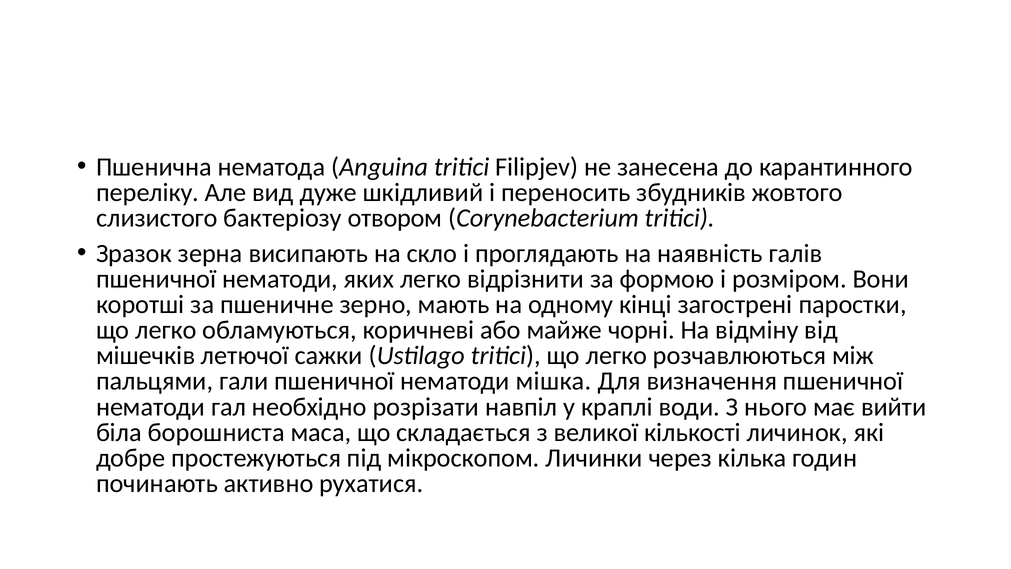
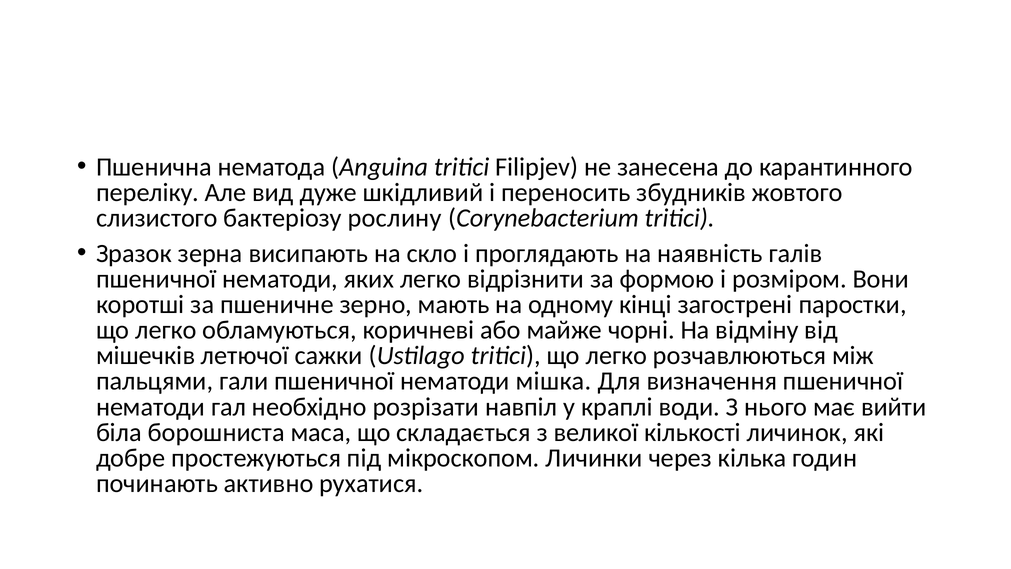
отвором: отвором -> рослину (395, 218)
